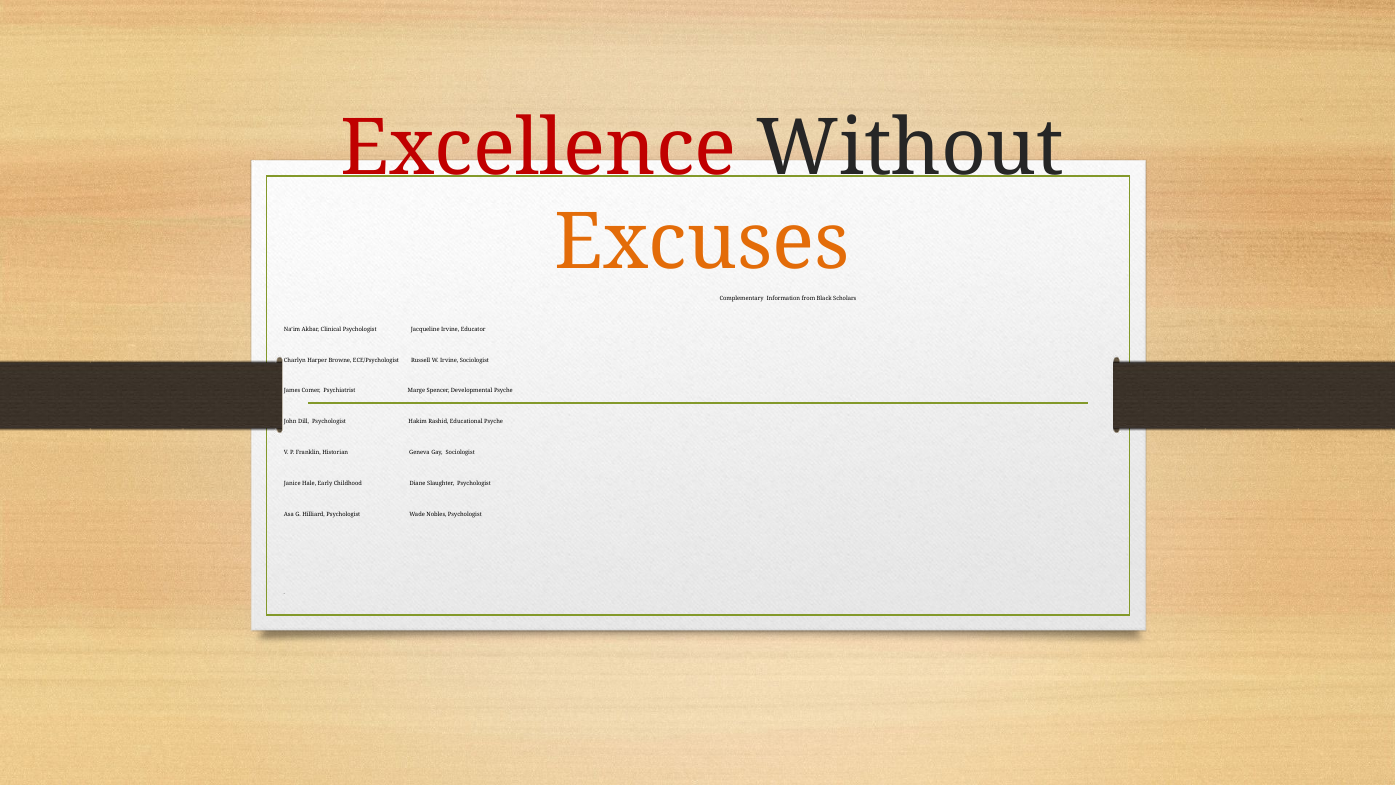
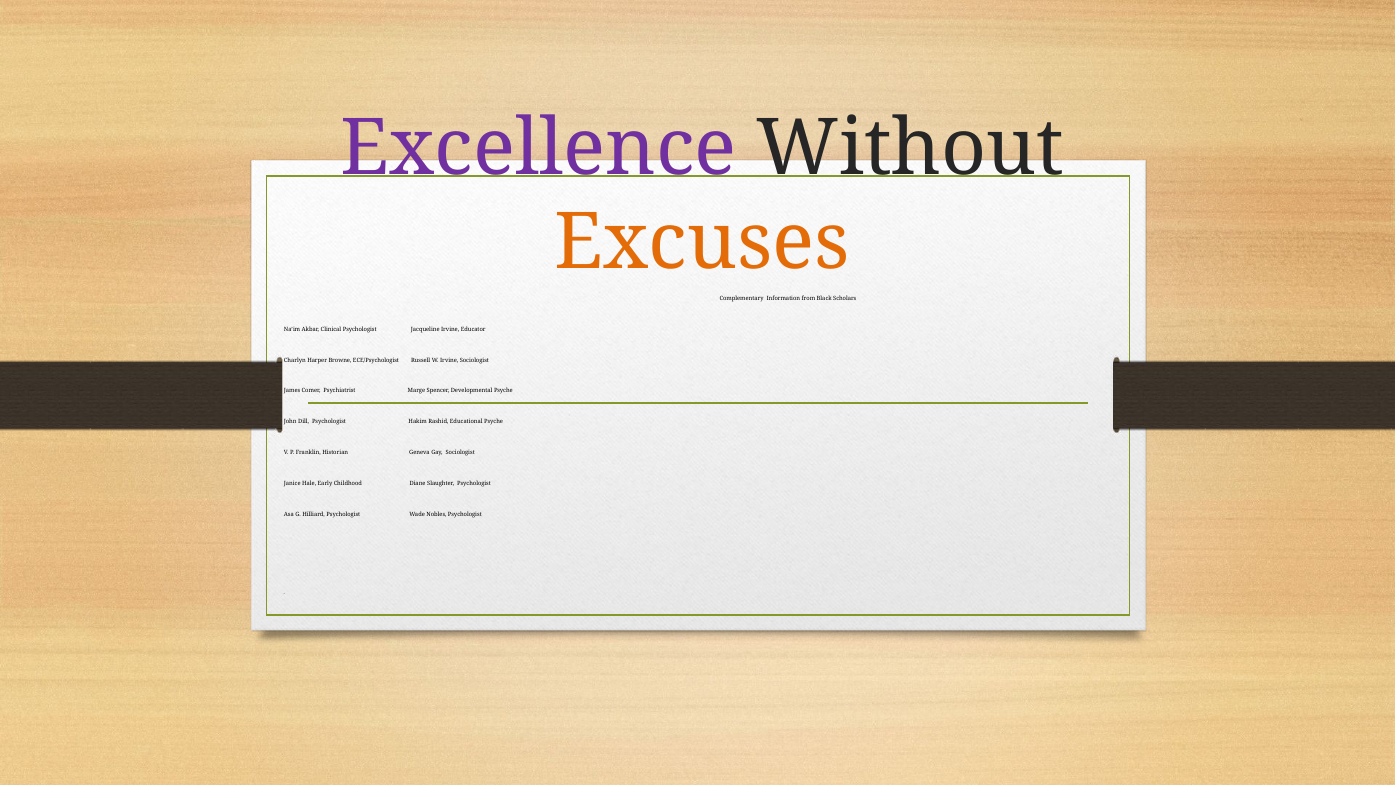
Excellence colour: red -> purple (538, 148)
